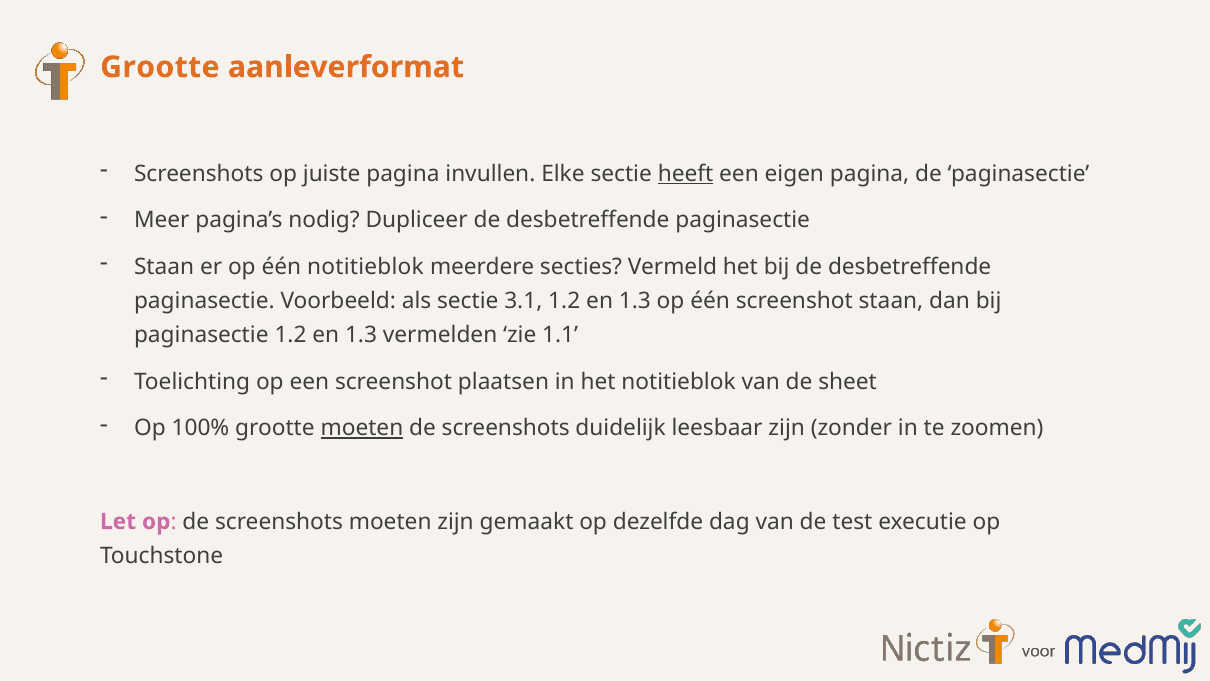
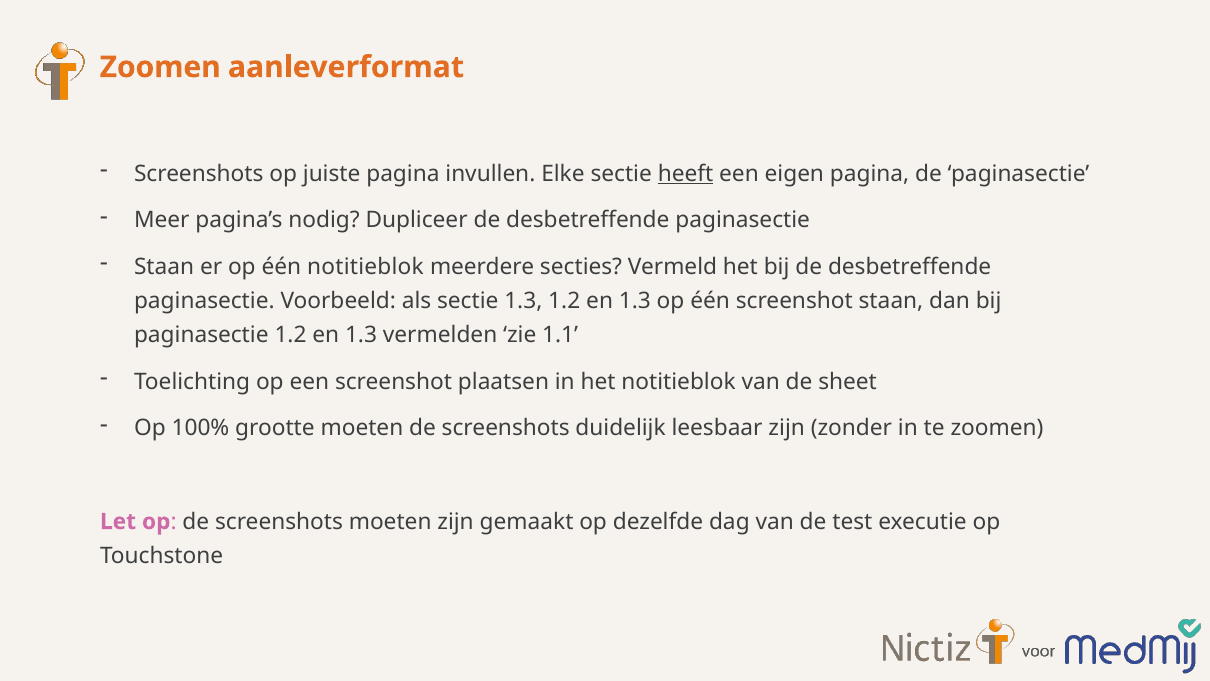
Grootte: Grootte -> Zoomen (160, 67)
sectie 3.1: 3.1 -> 1.3 (523, 301)
moeten underline: present -> none (362, 428)
